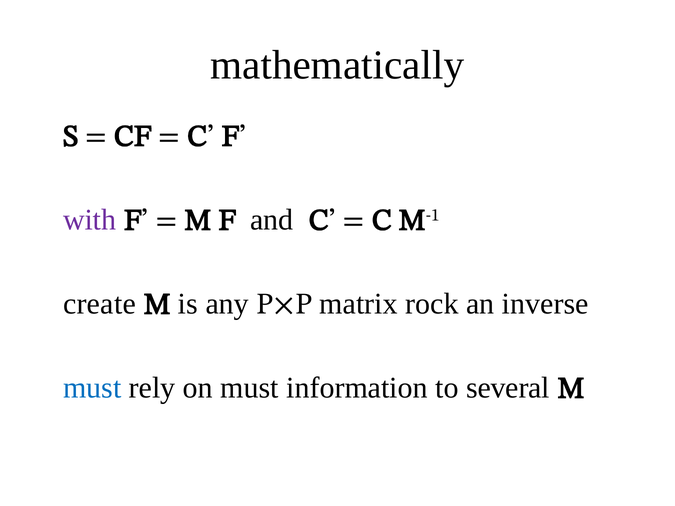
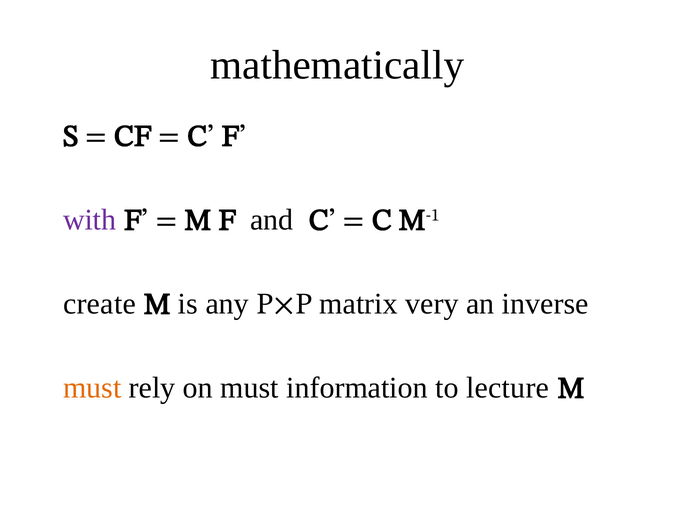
rock: rock -> very (432, 304)
must colour: blue -> orange (92, 388)
several: several -> lecture (508, 388)
